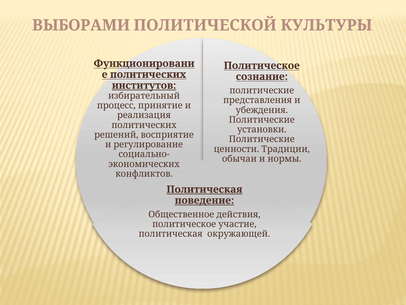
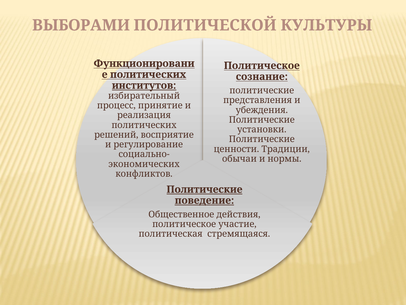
Политическая: Политическая -> Политические (204, 189)
окружающей: окружающей -> стремящаяся (239, 233)
